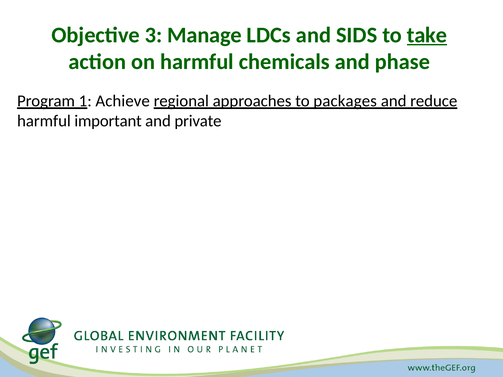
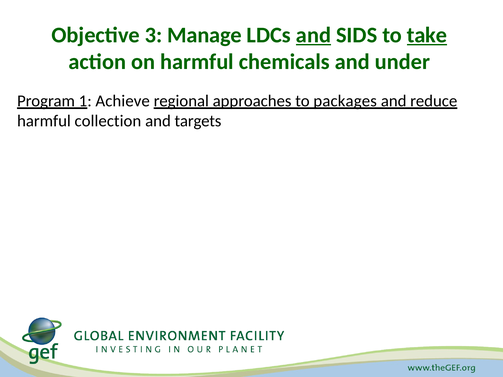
and underline: none -> present (313, 35)
phase: phase -> under (402, 62)
important: important -> collection (108, 121)
private: private -> targets (198, 121)
